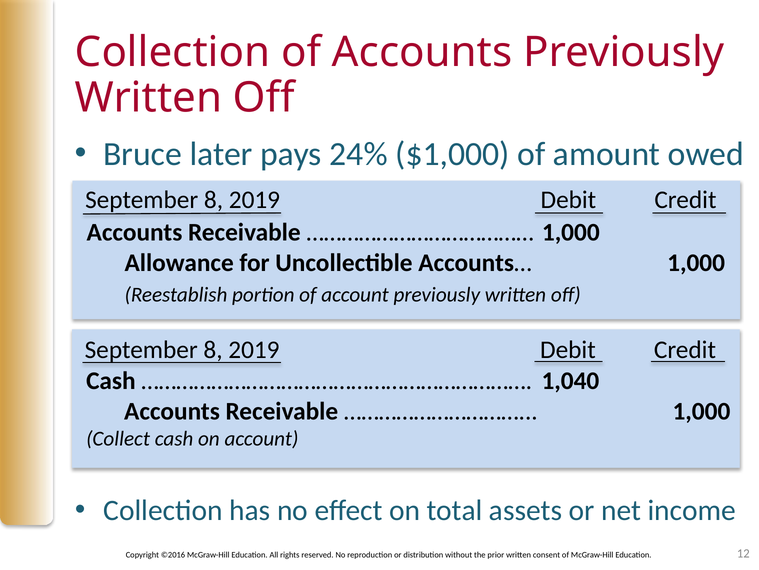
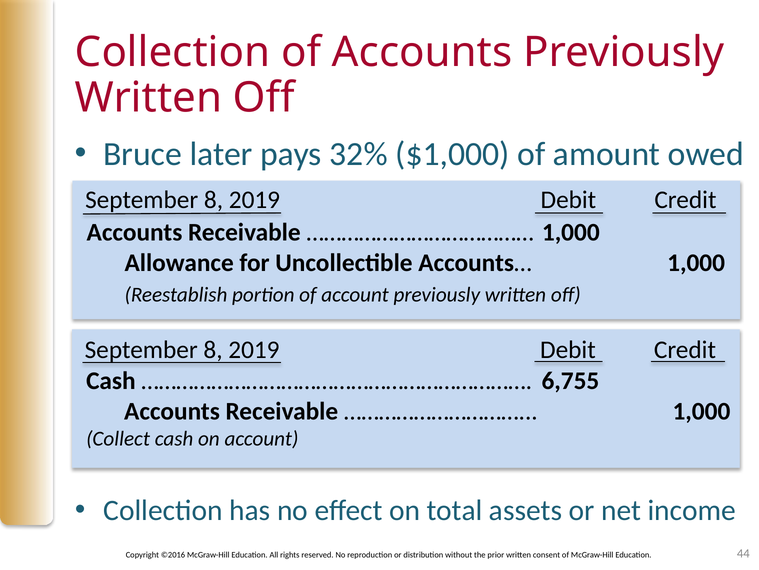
24%: 24% -> 32% (358, 154)
1,040: 1,040 -> 6,755 (570, 381)
12: 12 -> 44 (743, 553)
